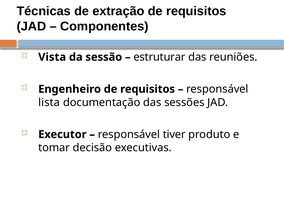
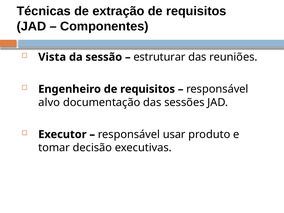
lista: lista -> alvo (49, 102)
tiver: tiver -> usar (174, 134)
